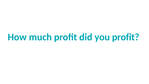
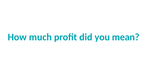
you profit: profit -> mean (126, 37)
